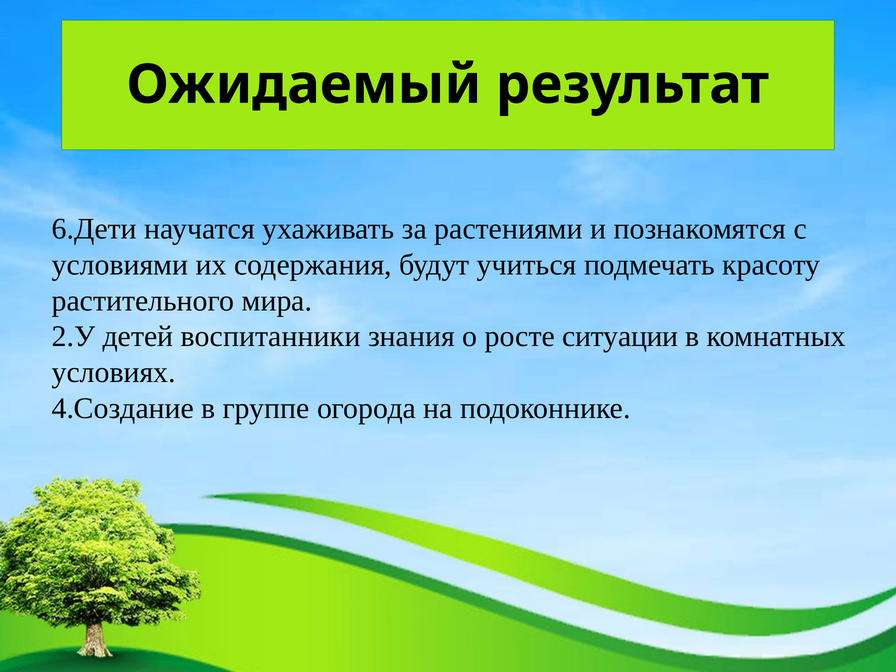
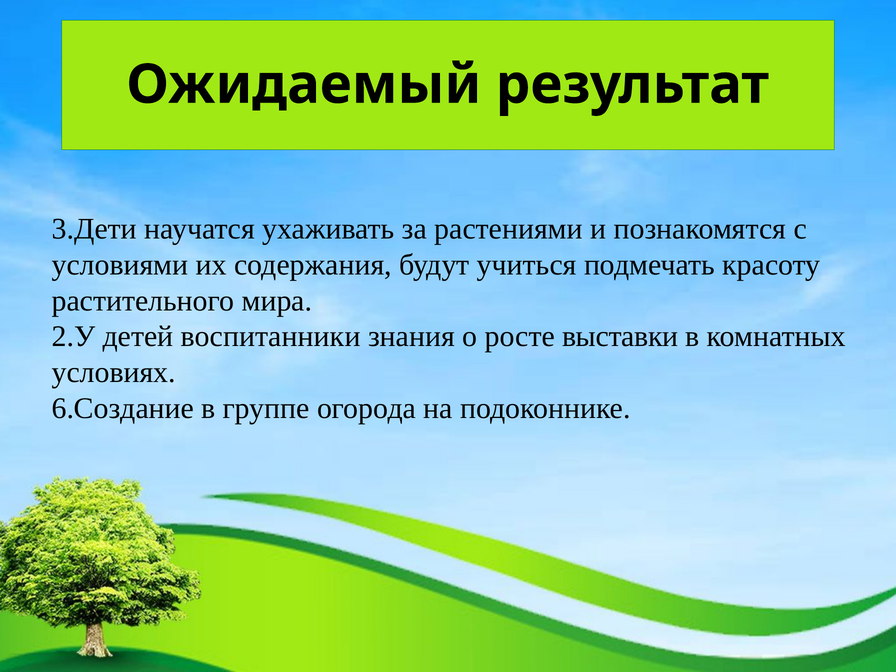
6.Дети: 6.Дети -> 3.Дети (94, 229)
ситуации: ситуации -> выставки (620, 337)
4.Создание: 4.Создание -> 6.Создание (123, 408)
